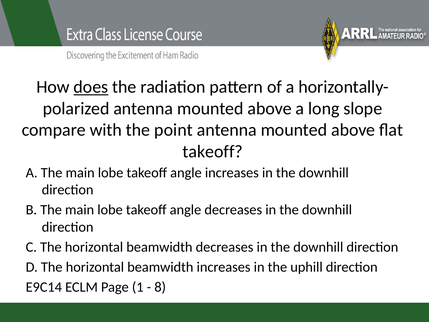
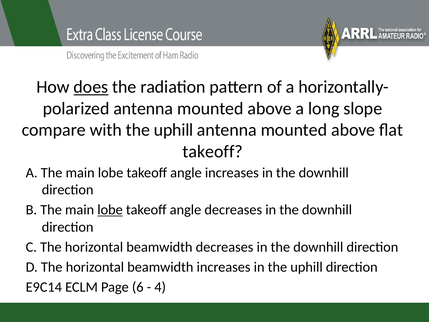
with the point: point -> uphill (174, 130)
lobe underline: none -> present (110, 210)
1: 1 -> 6 (138, 287)
8: 8 -> 4 (160, 287)
